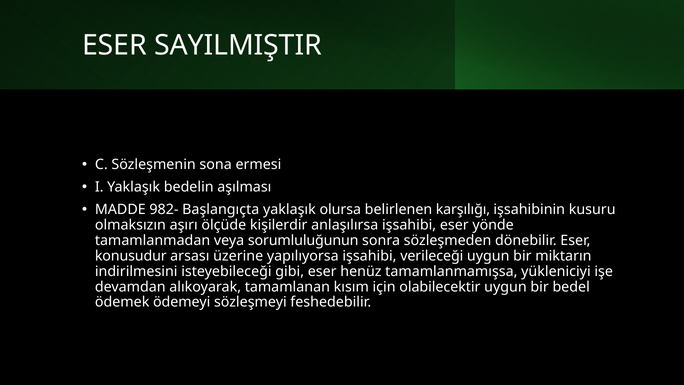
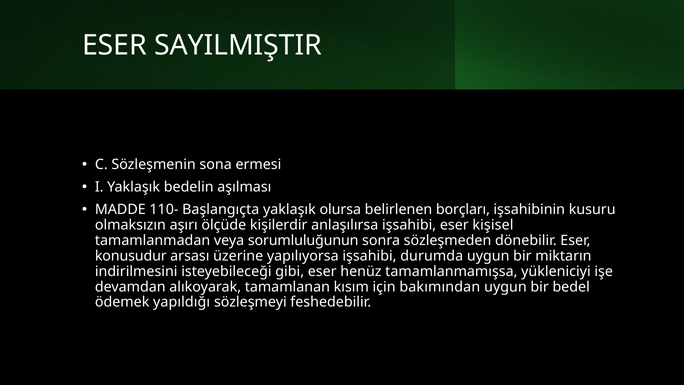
982-: 982- -> 110- (164, 210)
karşılığı: karşılığı -> borçları (463, 210)
yönde: yönde -> kişisel (493, 225)
verileceği: verileceği -> durumda (432, 256)
olabilecektir: olabilecektir -> bakımından (440, 287)
ödemeyi: ödemeyi -> yapıldığı (182, 302)
